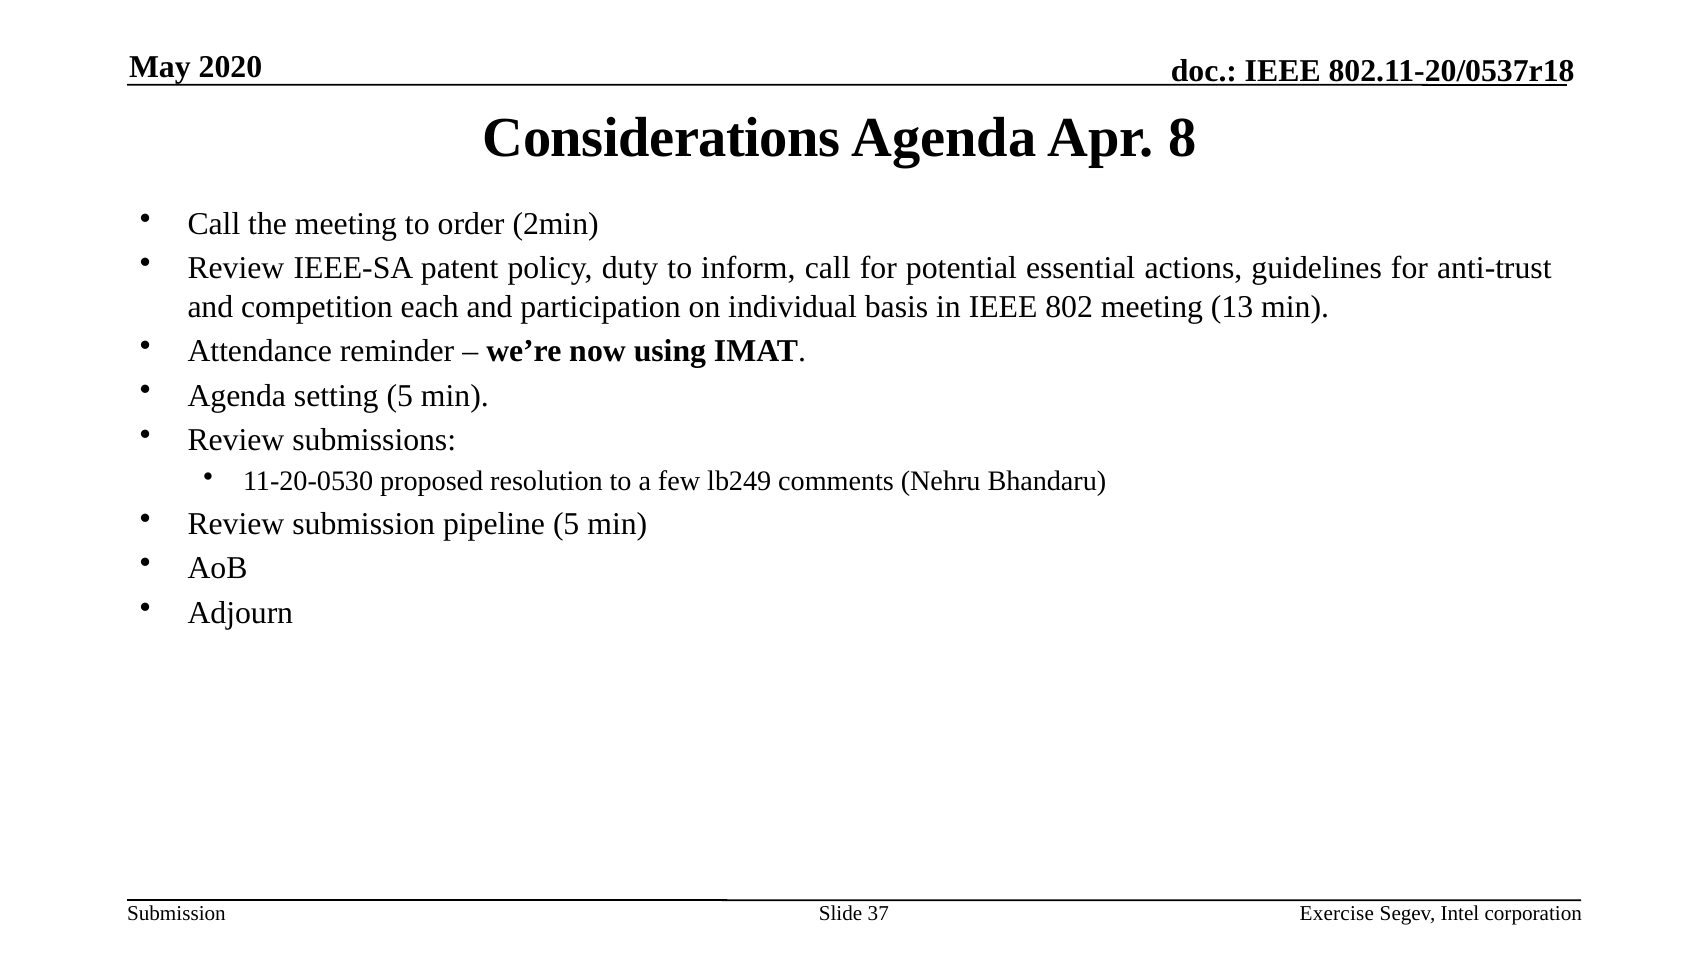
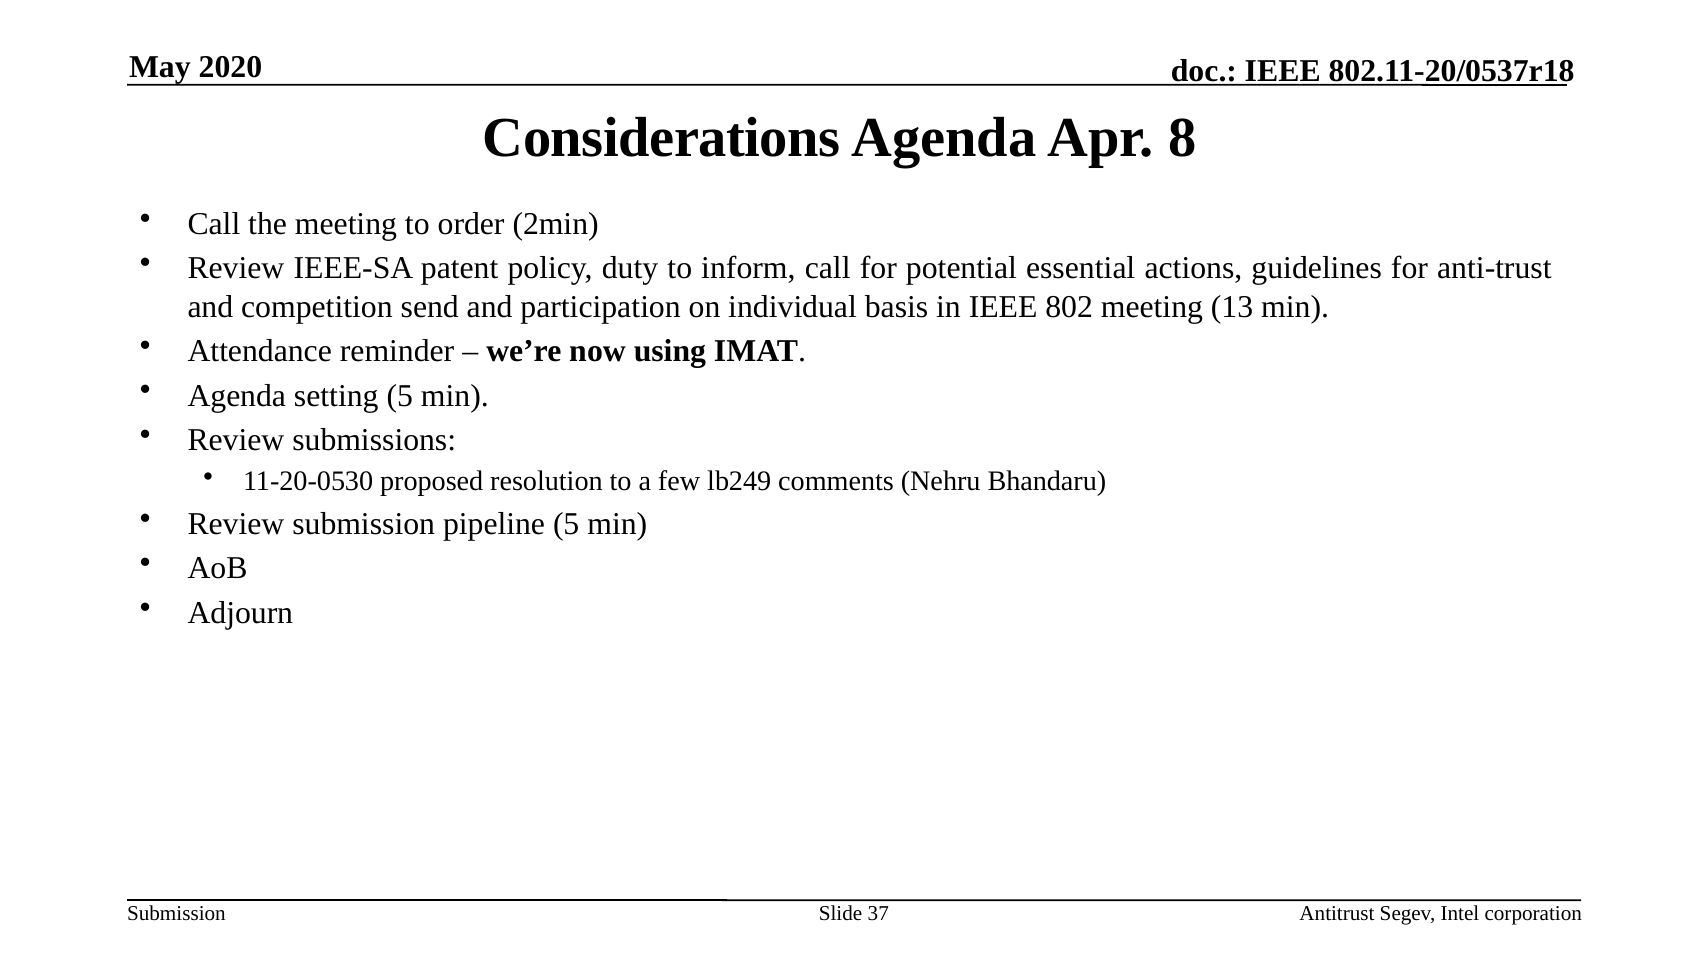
each: each -> send (430, 307)
Exercise: Exercise -> Antitrust (1337, 914)
